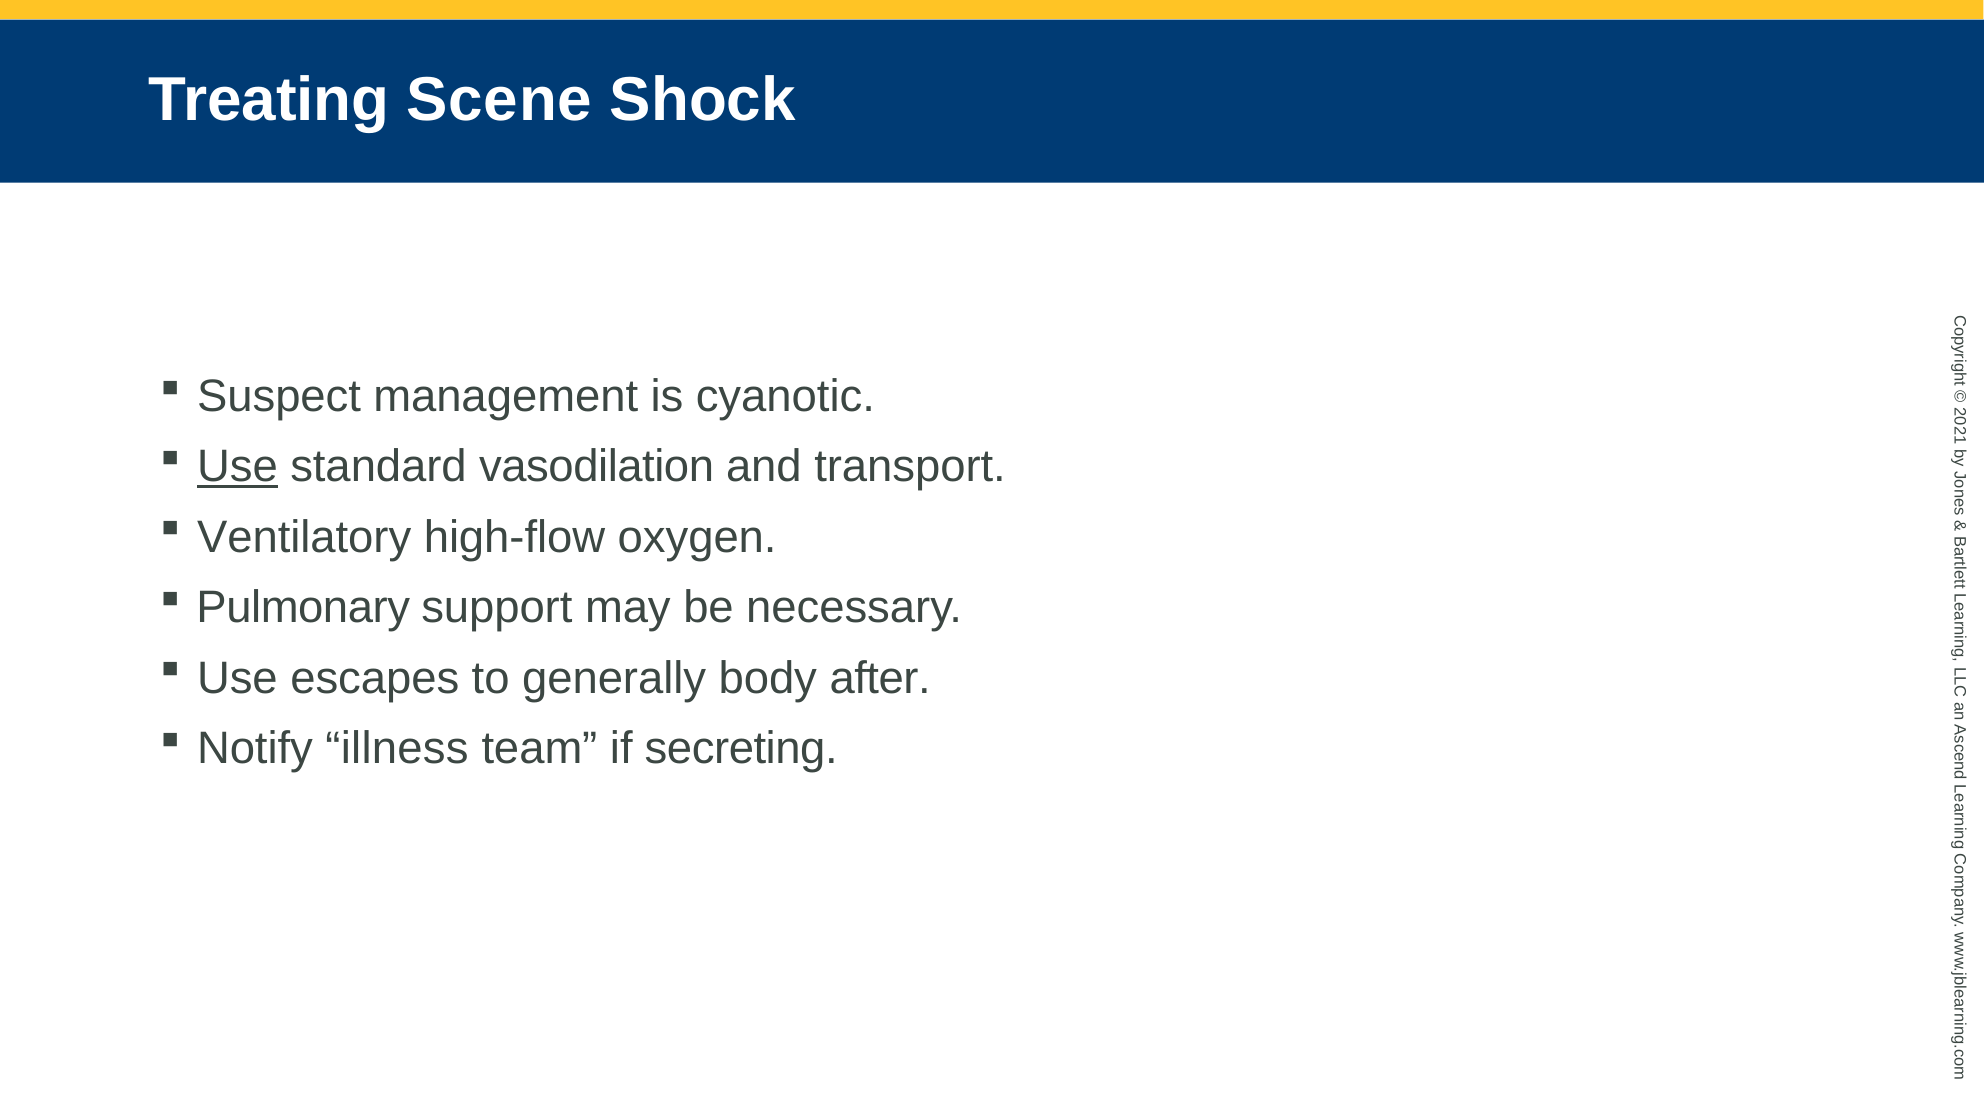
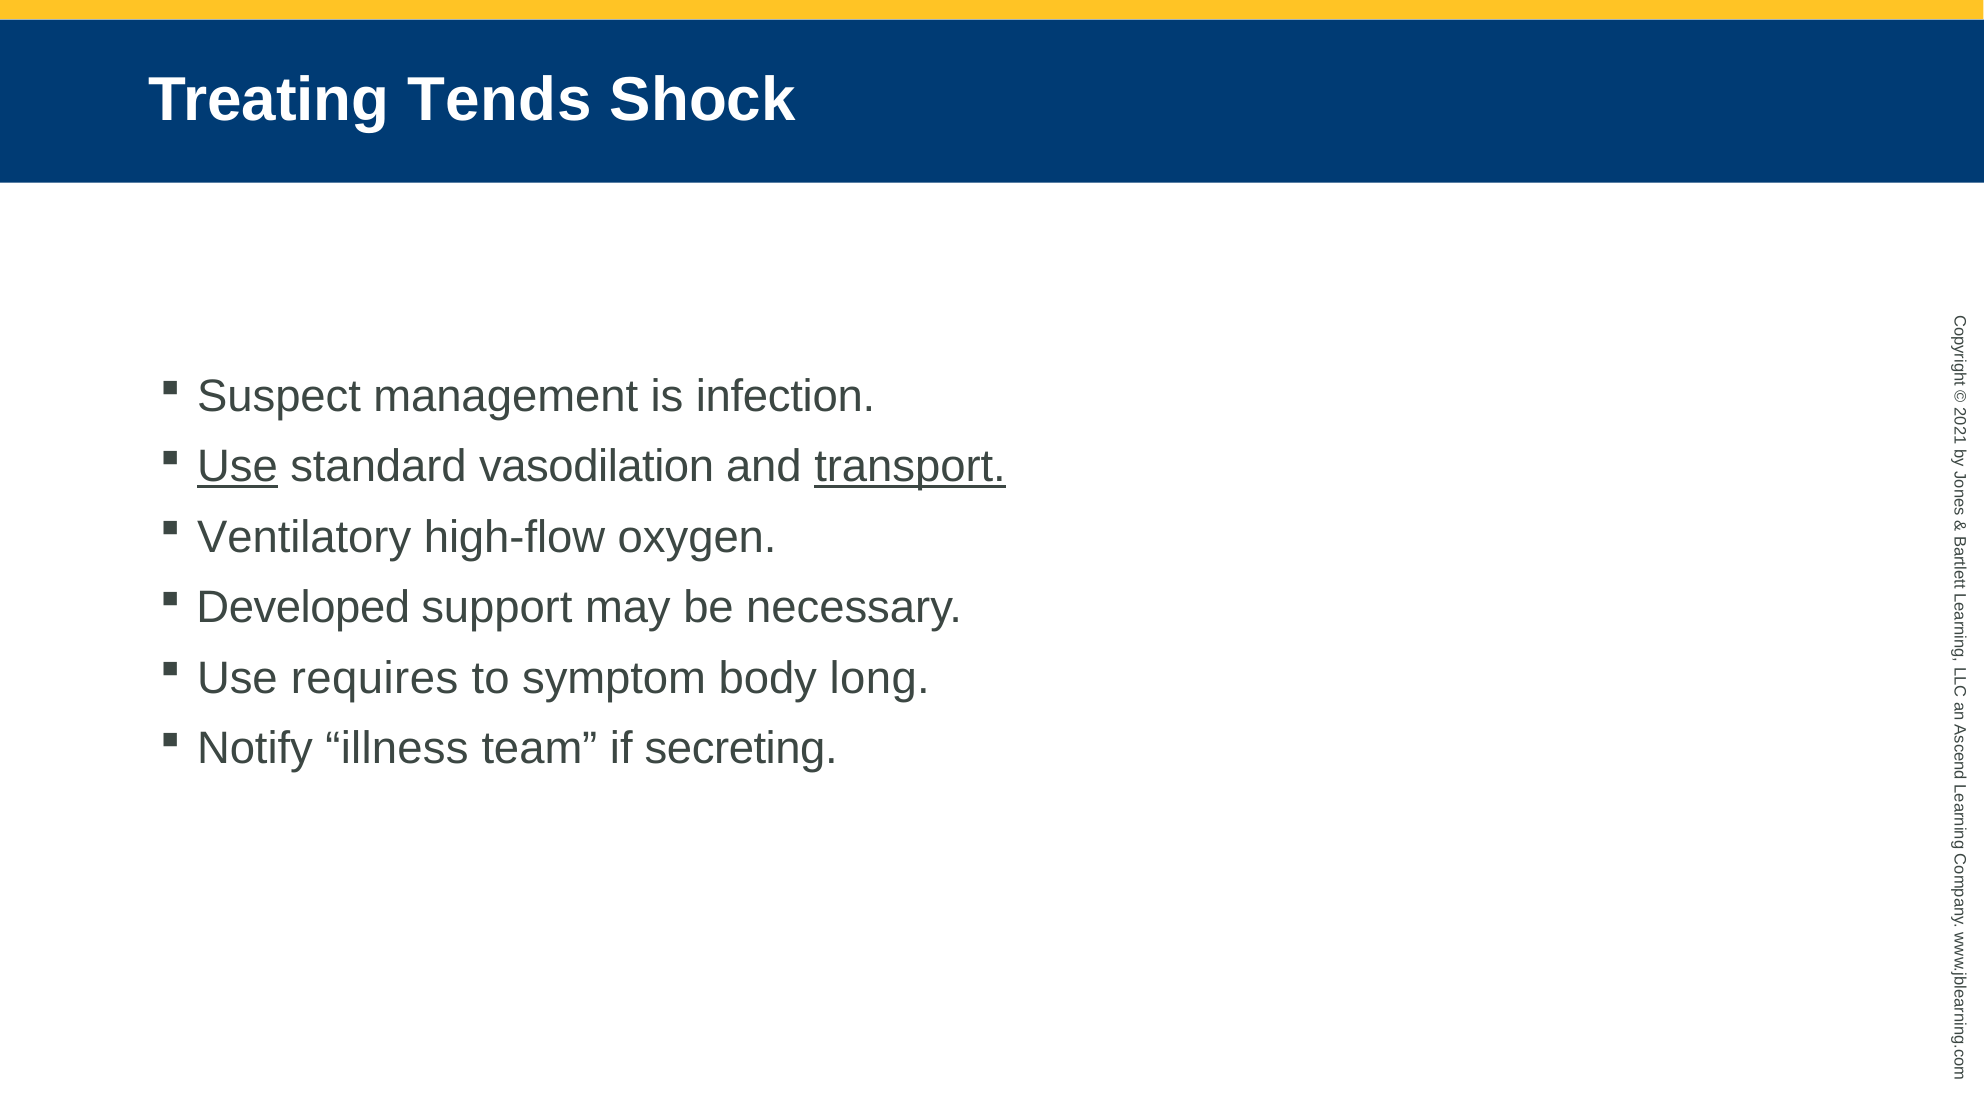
Scene: Scene -> Tends (499, 100)
cyanotic: cyanotic -> infection (785, 396)
transport underline: none -> present (910, 467)
Pulmonary: Pulmonary -> Developed (303, 608)
escapes: escapes -> requires (375, 678)
generally: generally -> symptom (614, 678)
after: after -> long (880, 678)
